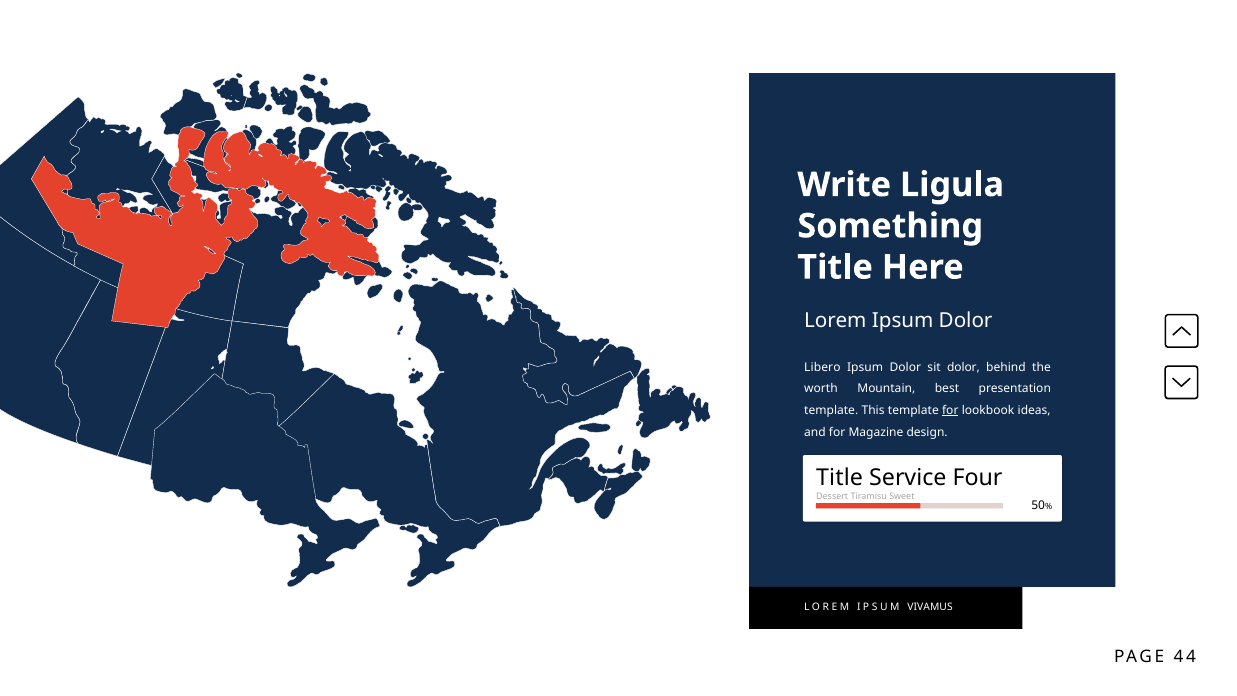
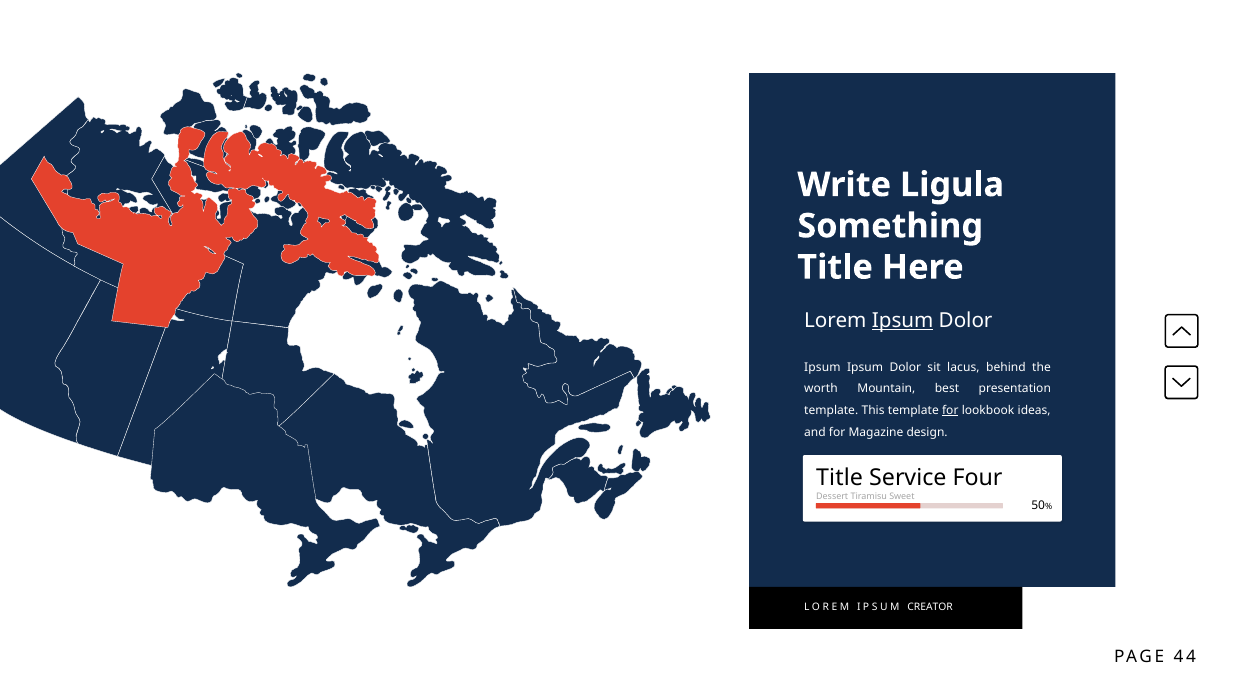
Ipsum underline: none -> present (903, 320)
Libero: Libero -> Ipsum (822, 367)
sit dolor: dolor -> lacus (963, 367)
VIVAMUS: VIVAMUS -> CREATOR (930, 607)
